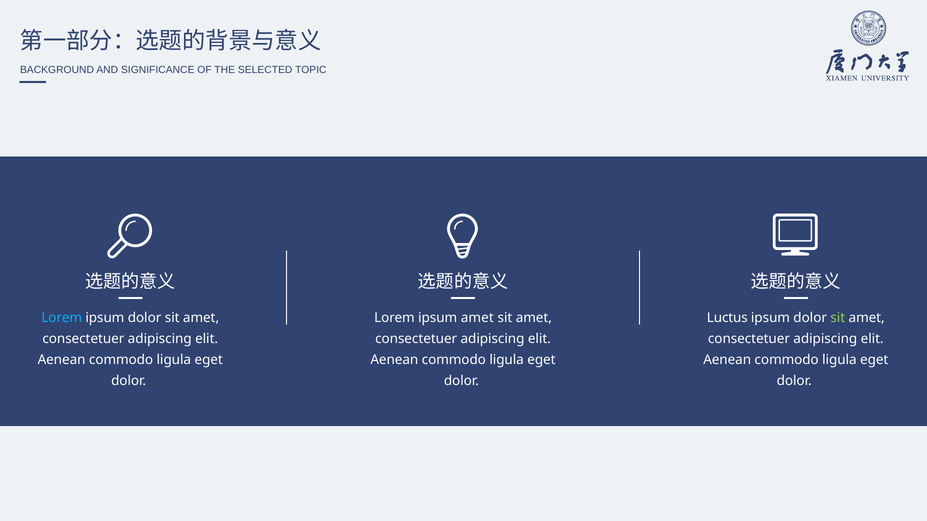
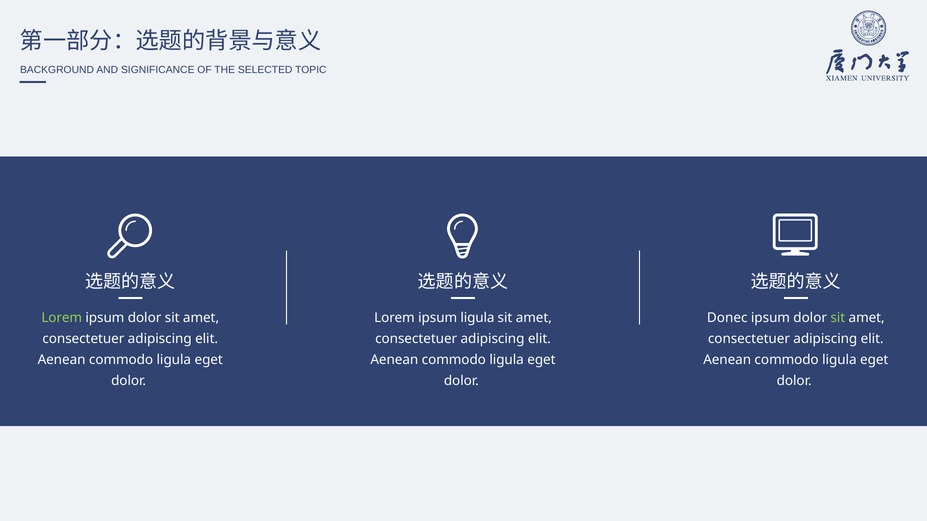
Lorem colour: light blue -> light green (62, 318)
ipsum amet: amet -> ligula (477, 318)
Luctus: Luctus -> Donec (727, 318)
